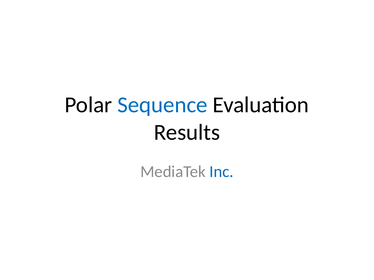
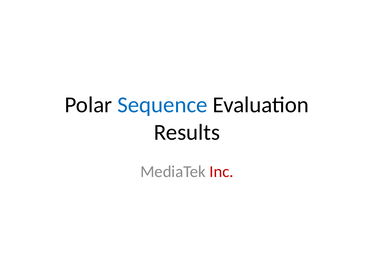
Inc colour: blue -> red (222, 172)
